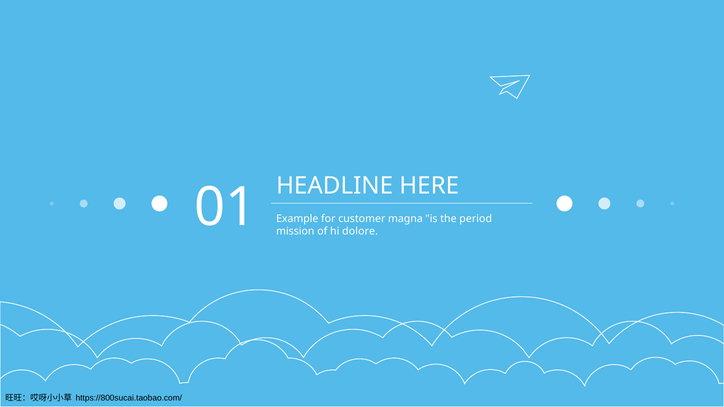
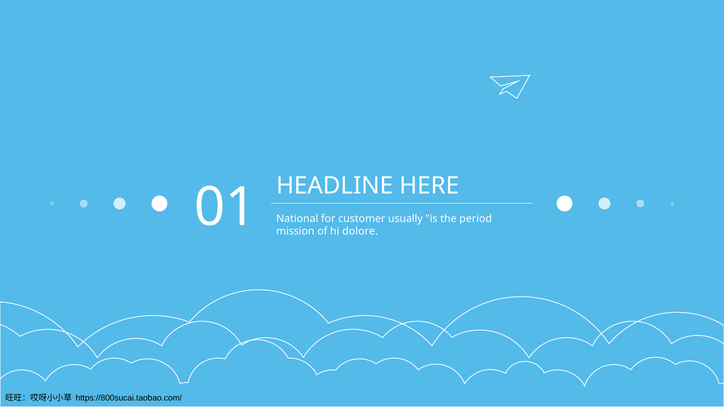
Example: Example -> National (297, 219)
magna: magna -> usually (405, 219)
